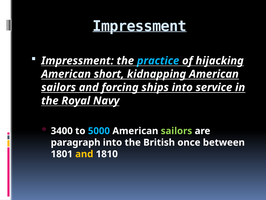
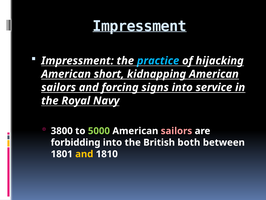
ships: ships -> signs (155, 87)
3400: 3400 -> 3800 (62, 131)
5000 colour: light blue -> light green (99, 131)
sailors colour: light green -> pink (176, 131)
paragraph: paragraph -> forbidding (76, 142)
once: once -> both (189, 142)
